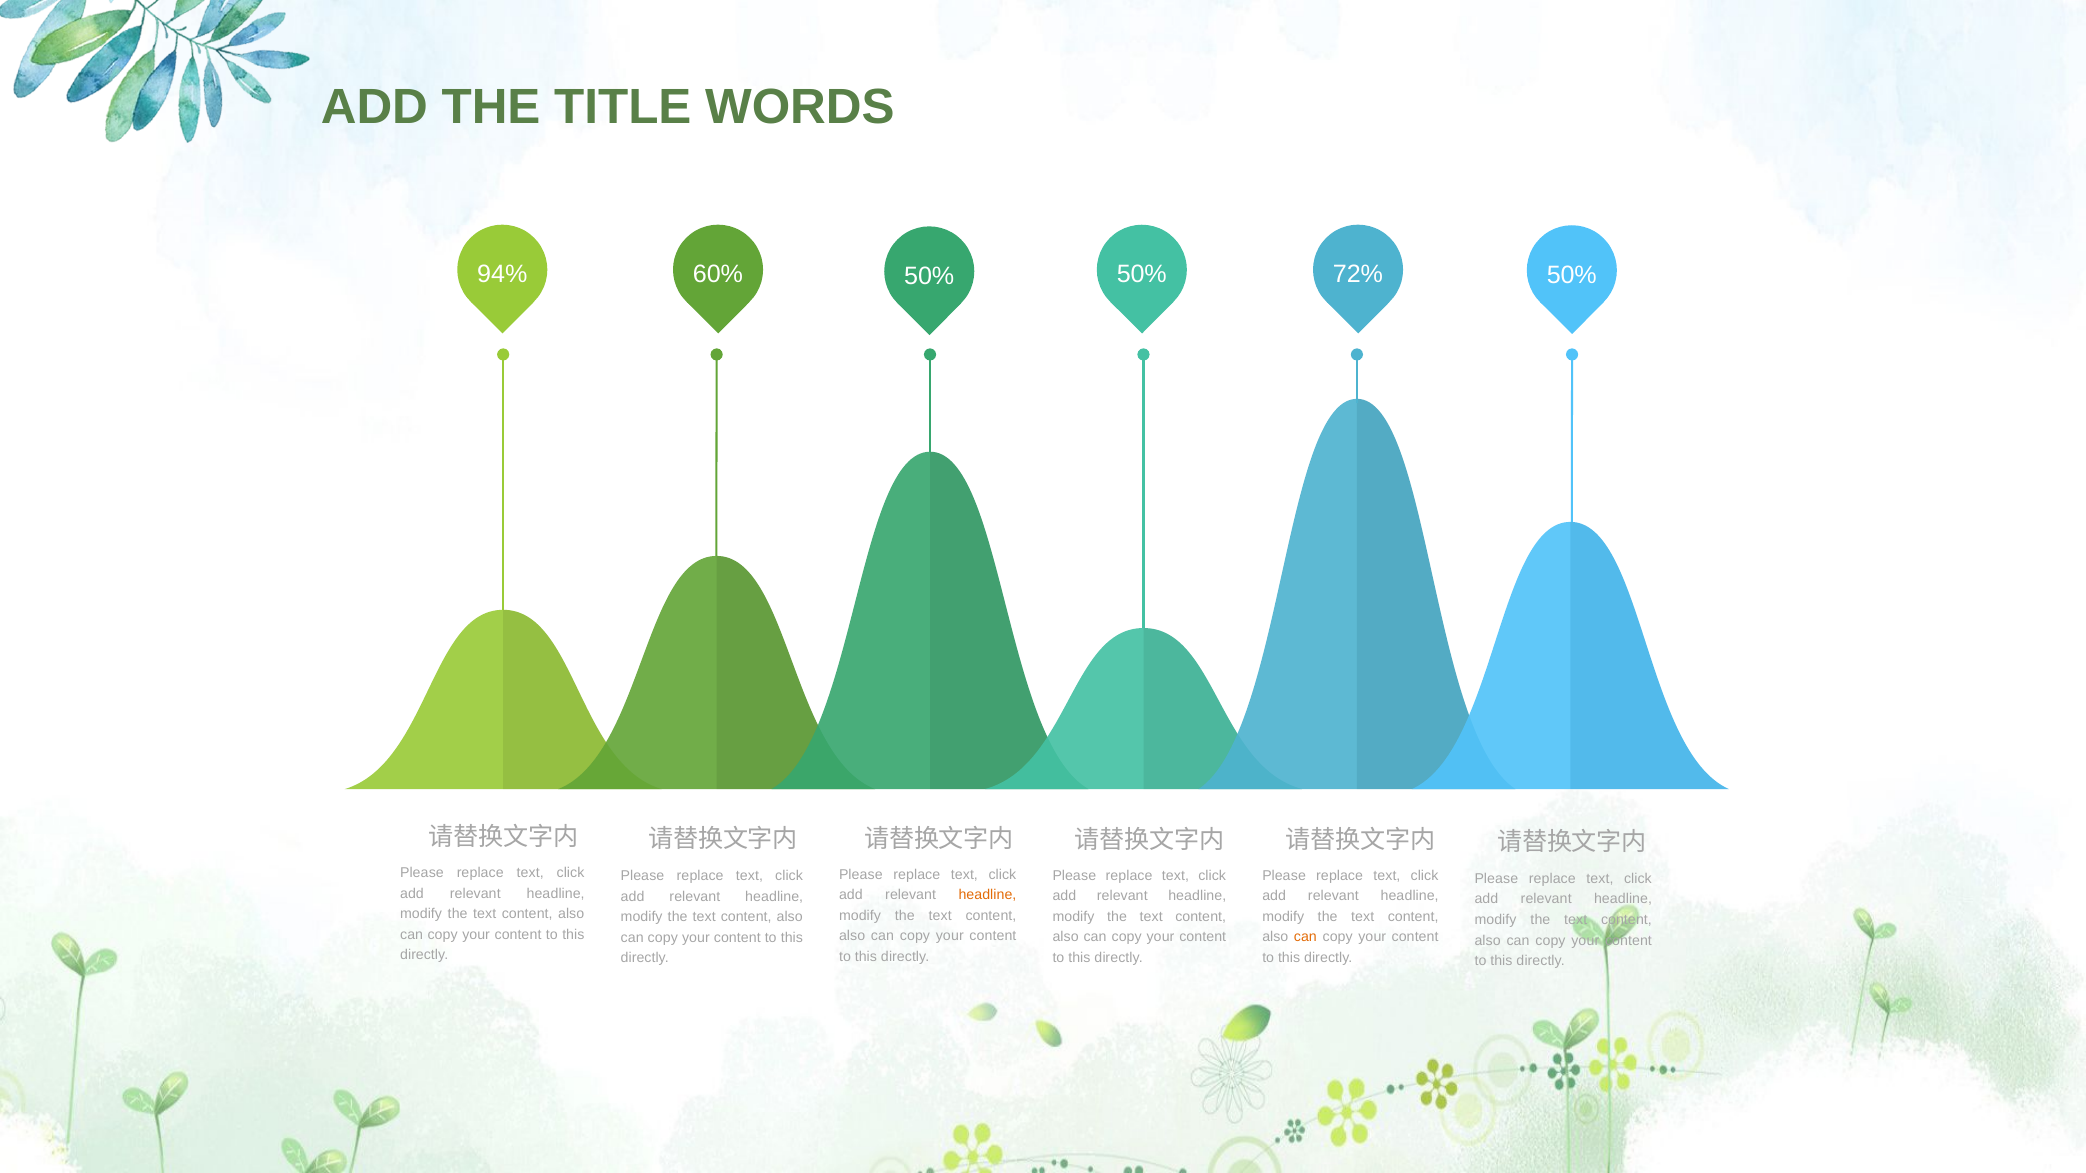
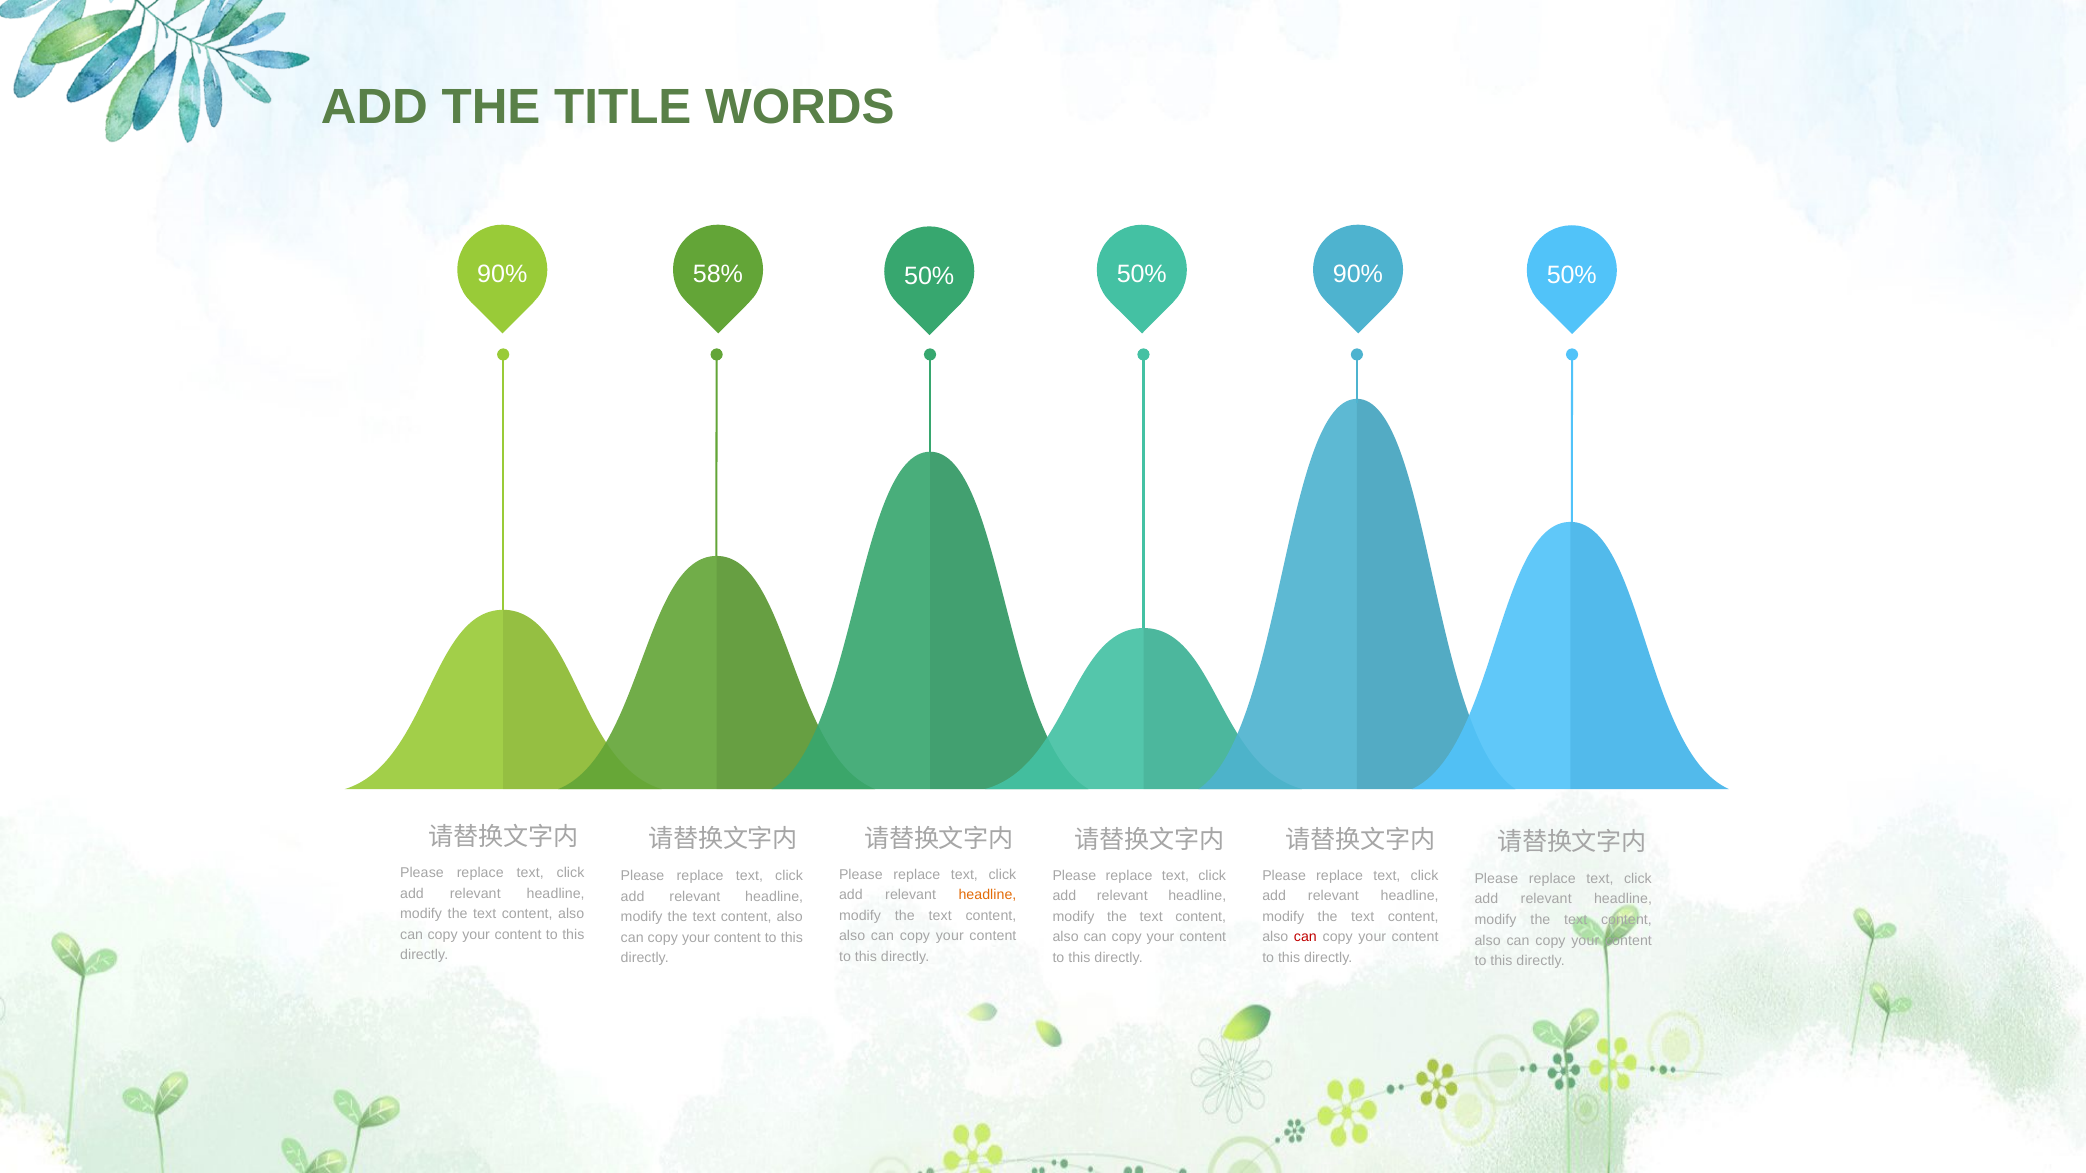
94%: 94% -> 90% (502, 274)
60%: 60% -> 58% (718, 274)
50% 50% 72%: 72% -> 90% (1358, 274)
can colour: orange -> red (1305, 937)
